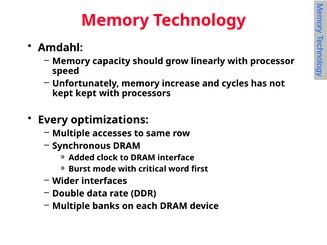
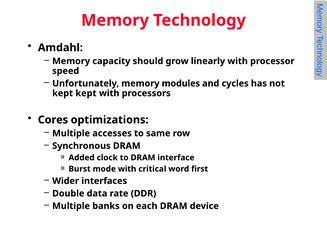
increase: increase -> modules (181, 84)
Every: Every -> Cores (53, 120)
